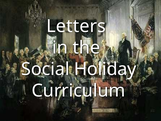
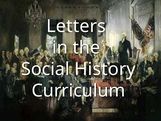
Holiday: Holiday -> History (105, 69)
